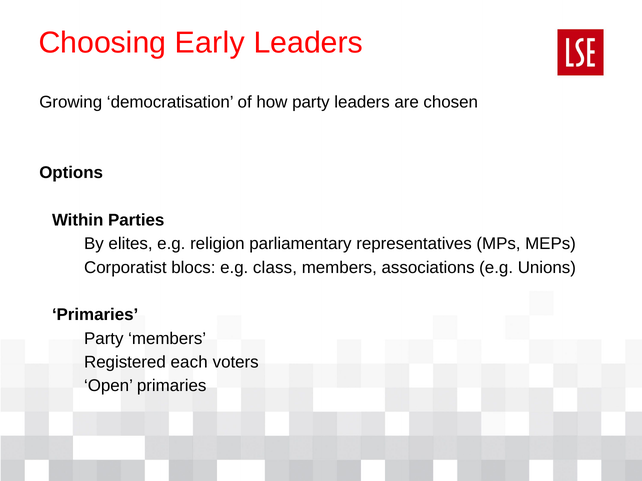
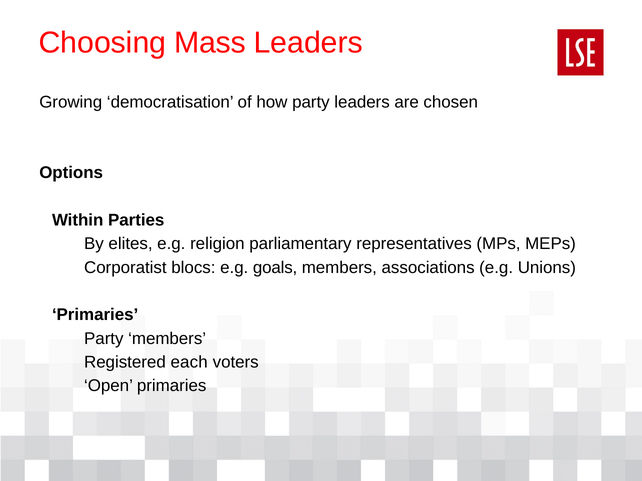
Early: Early -> Mass (210, 43)
class: class -> goals (275, 268)
